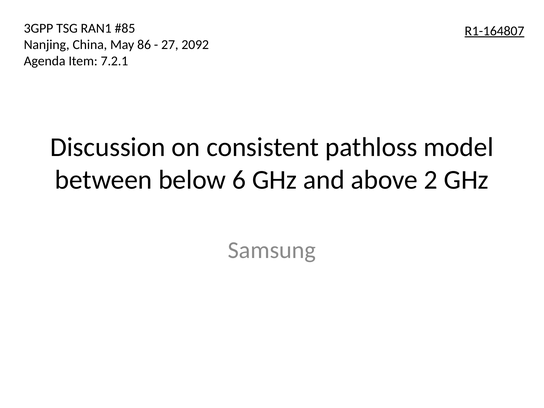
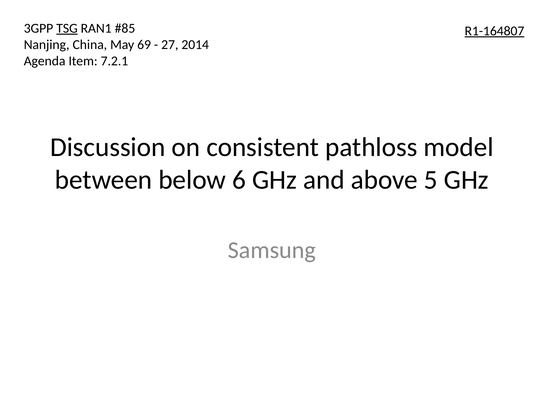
TSG underline: none -> present (67, 28)
86: 86 -> 69 (144, 45)
2092: 2092 -> 2014 (195, 45)
2: 2 -> 5 (431, 180)
